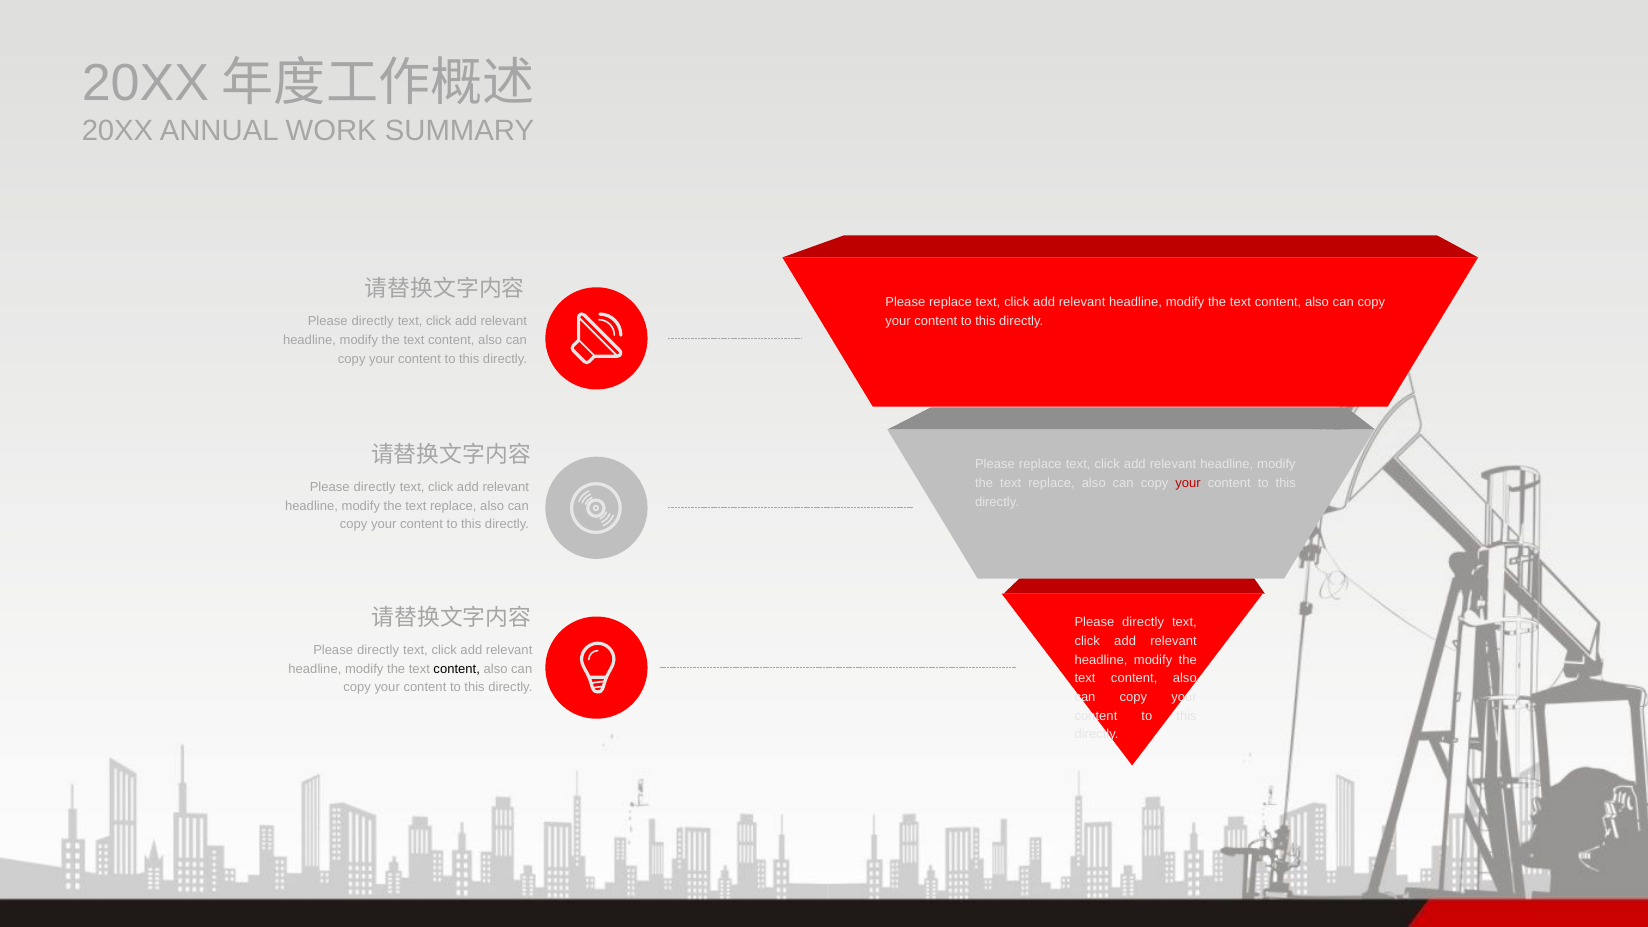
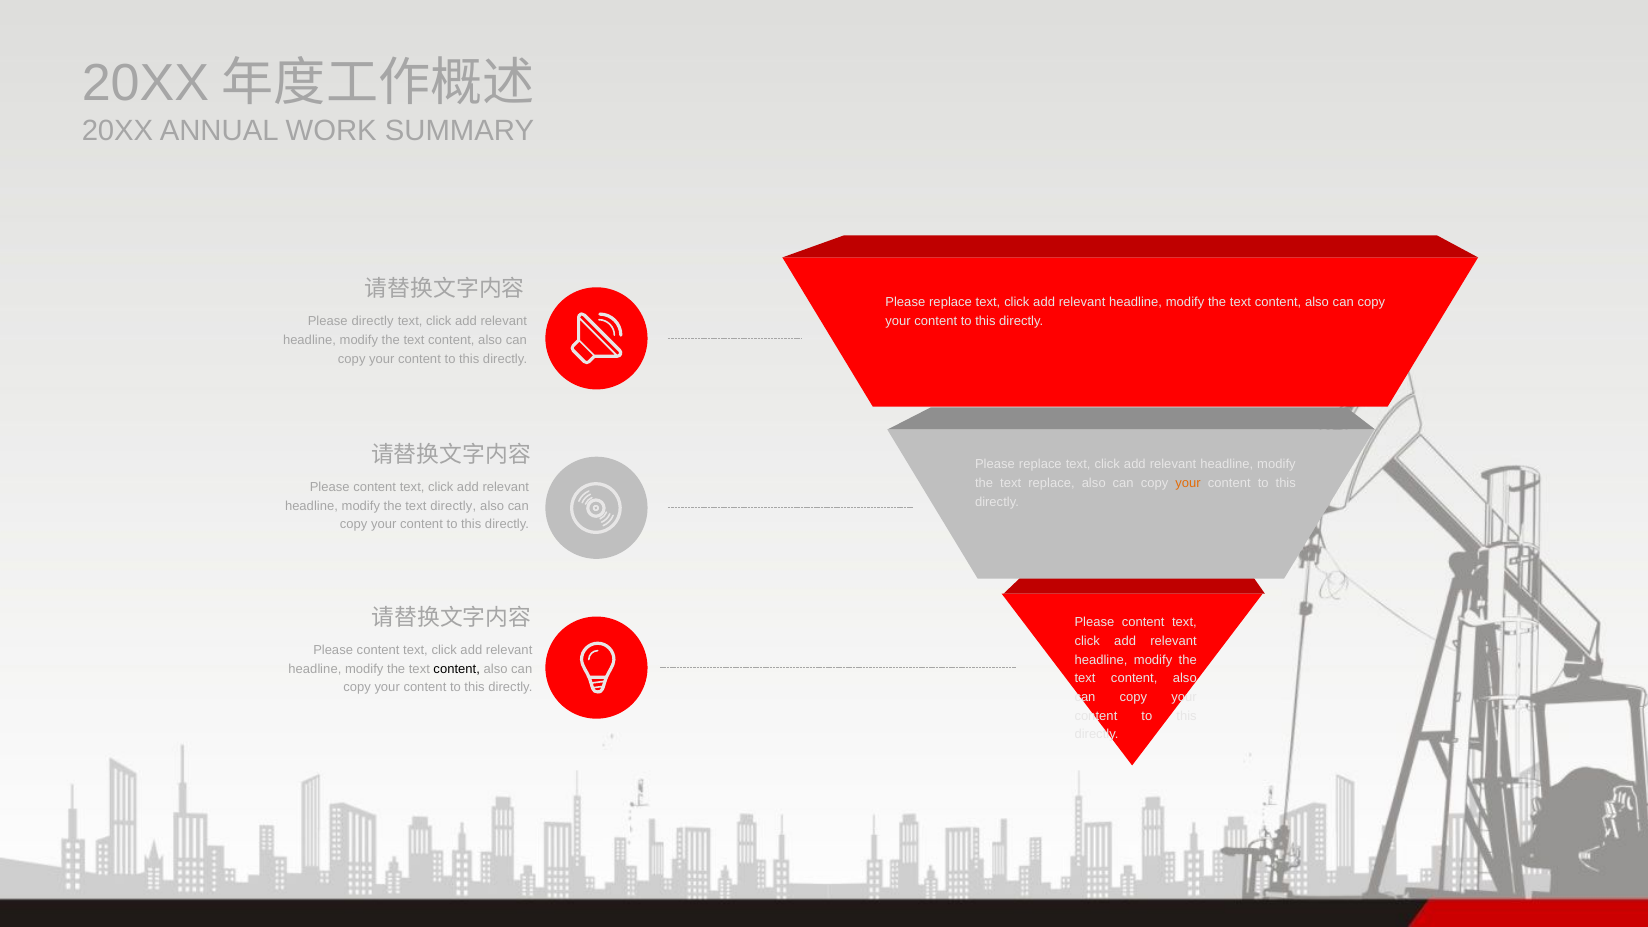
your colour: red -> orange (1188, 483)
directly: directly -> content (375, 487)
replace: replace -> directly (453, 506)
directly: directly -> content (1143, 623)
directly: directly -> content (378, 650)
